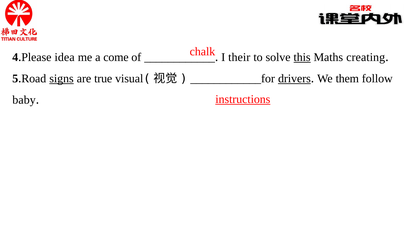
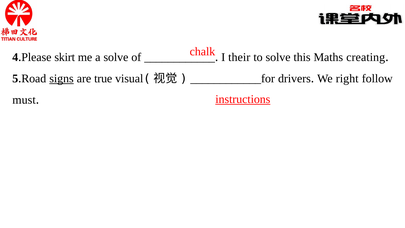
idea: idea -> skirt (65, 57)
a come: come -> solve (116, 57)
this underline: present -> none (302, 57)
drivers underline: present -> none (294, 78)
them: them -> right (347, 78)
baby: baby -> must (24, 100)
